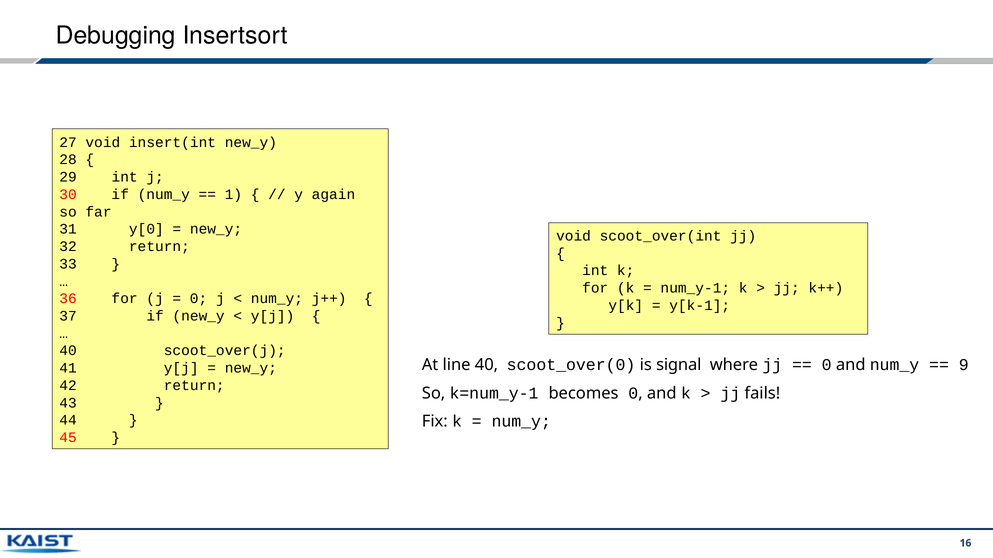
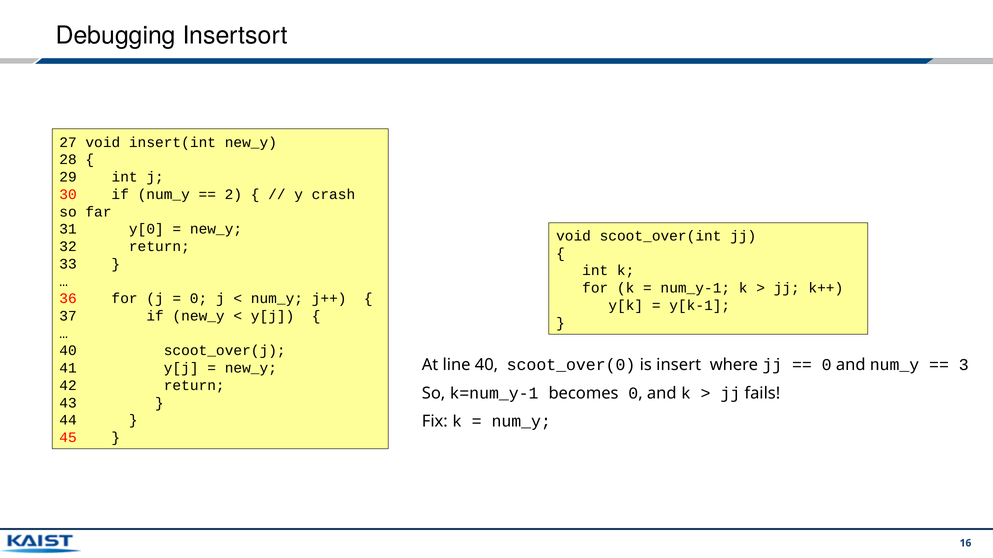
1: 1 -> 2 (233, 195)
again: again -> crash (333, 195)
signal: signal -> insert (679, 365)
9: 9 -> 3 (964, 365)
